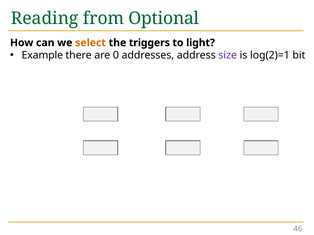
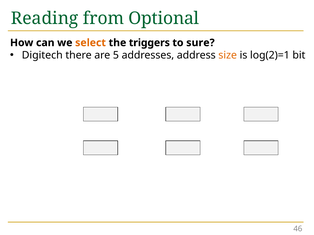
light: light -> sure (200, 43)
Example: Example -> Digitech (42, 55)
0: 0 -> 5 (116, 55)
size colour: purple -> orange (228, 55)
